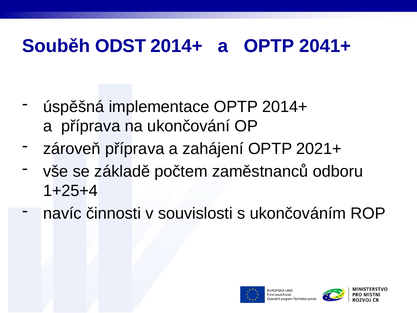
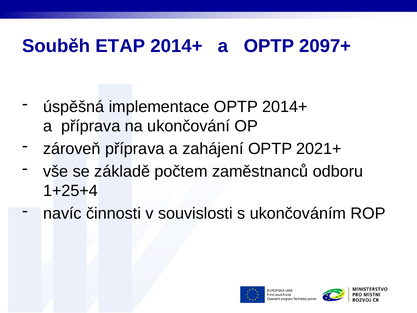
ODST: ODST -> ETAP (120, 46)
2041+: 2041+ -> 2097+ (325, 46)
